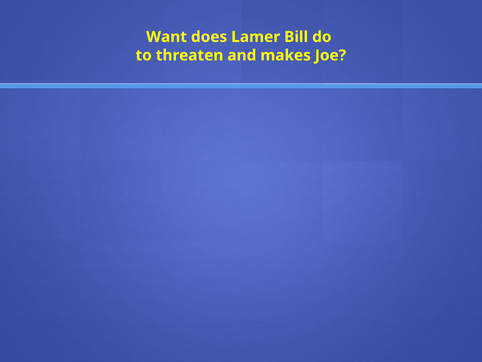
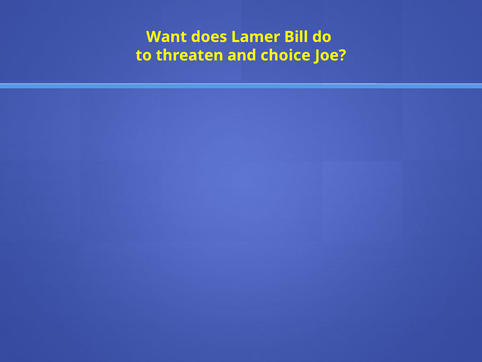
makes: makes -> choice (285, 55)
